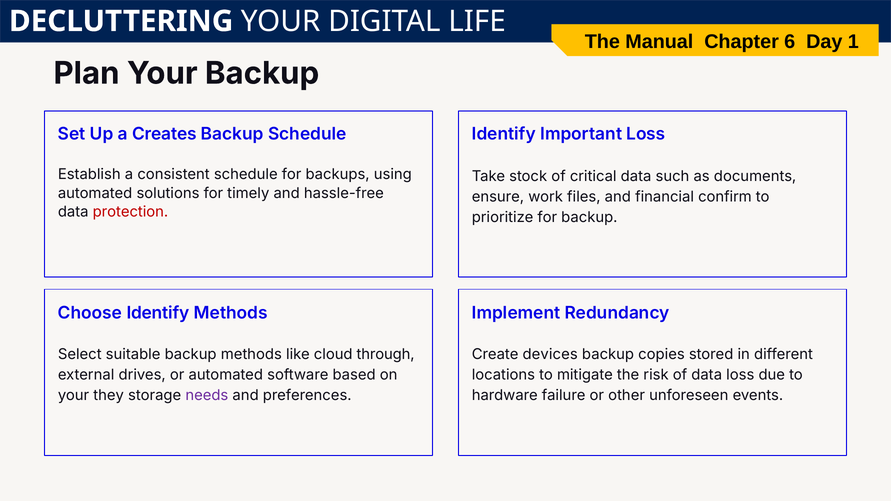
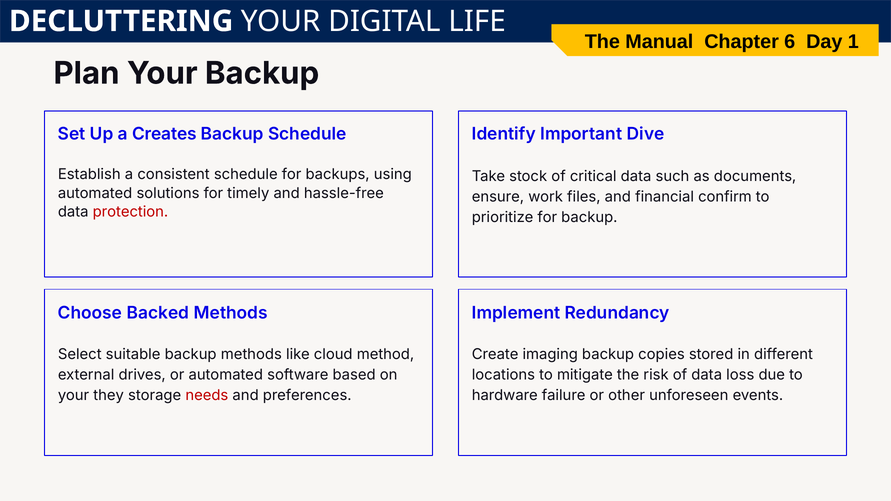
Important Loss: Loss -> Dive (646, 134)
Choose Identify: Identify -> Backed (158, 313)
through: through -> method (386, 355)
devices: devices -> imaging (550, 355)
needs colour: purple -> red (207, 396)
